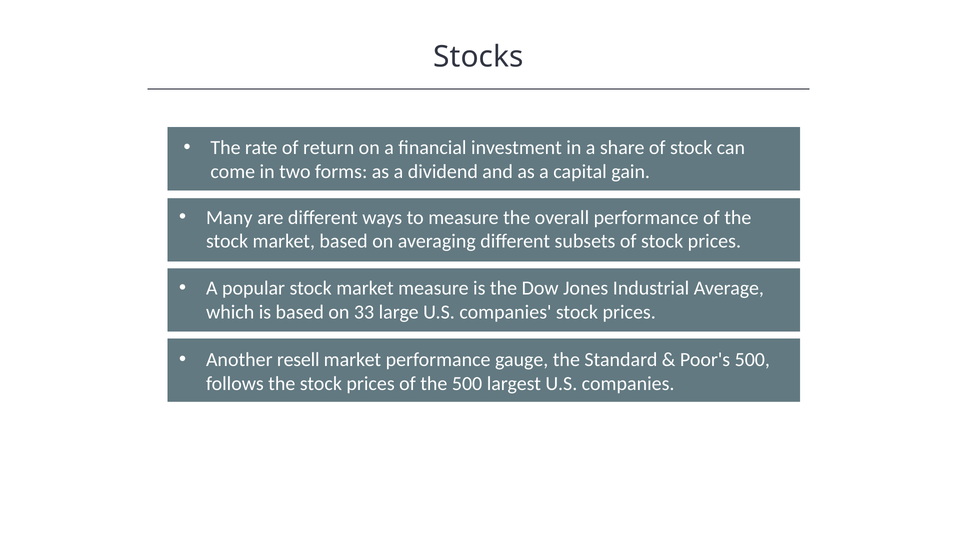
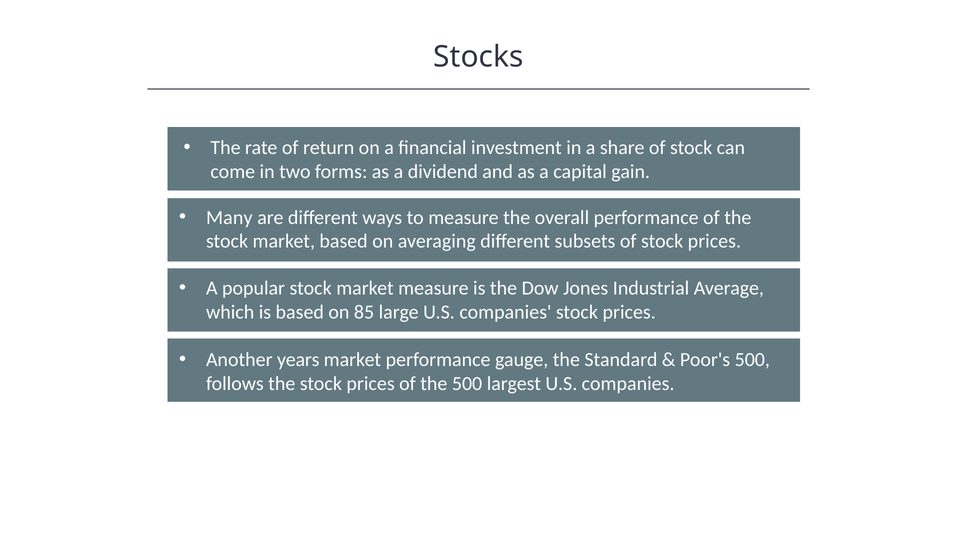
33: 33 -> 85 (364, 312)
resell: resell -> years (298, 360)
